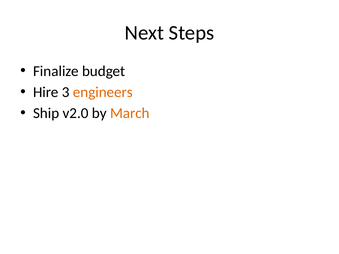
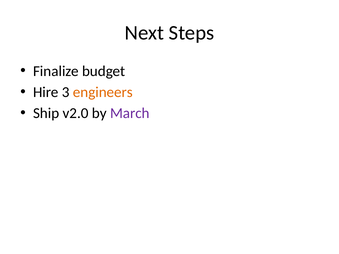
March colour: orange -> purple (130, 113)
